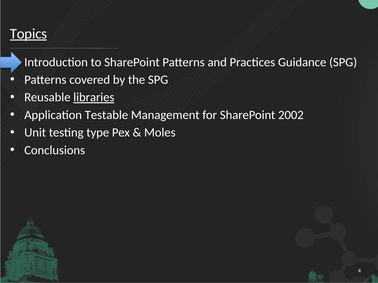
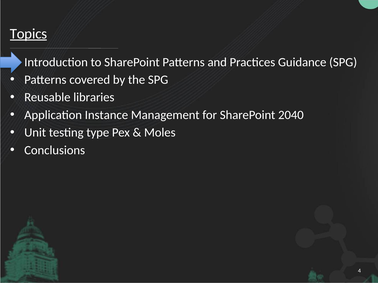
libraries underline: present -> none (94, 98)
Testable: Testable -> Instance (106, 115)
2002: 2002 -> 2040 (291, 115)
